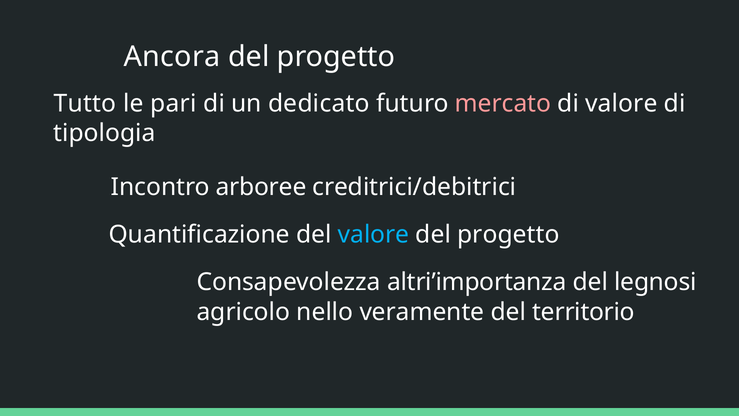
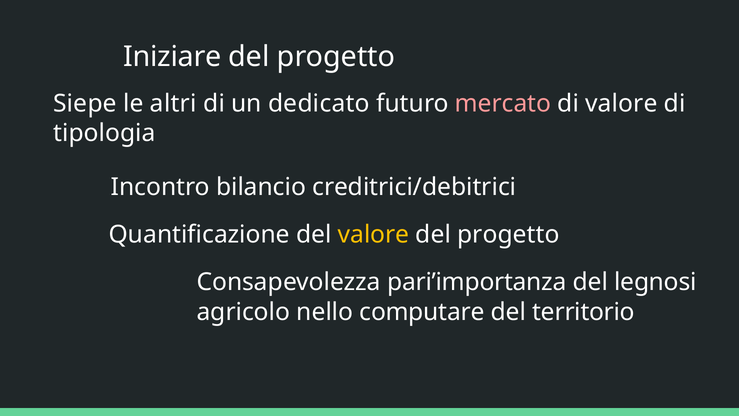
Ancora: Ancora -> Iniziare (172, 57)
Tutto: Tutto -> Siepe (85, 104)
pari: pari -> altri (173, 104)
arboree: arboree -> bilancio (261, 187)
valore colour: light blue -> yellow (374, 235)
altri’importanza: altri’importanza -> pari’importanza (477, 282)
veramente: veramente -> computare (422, 312)
